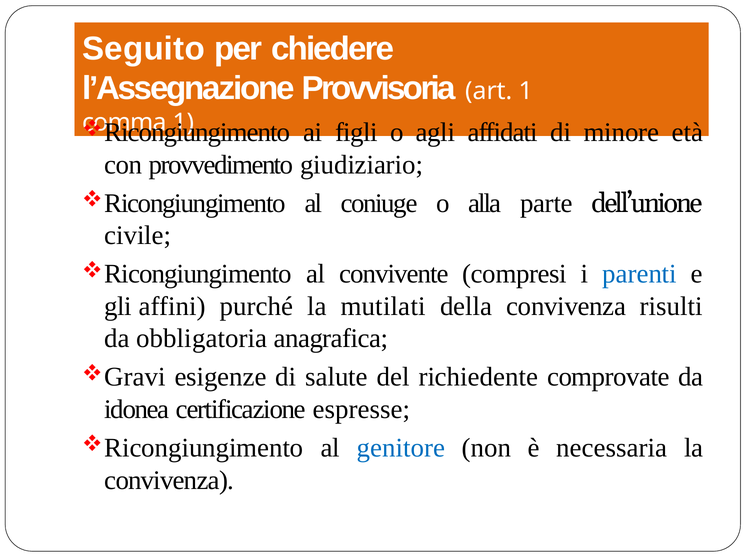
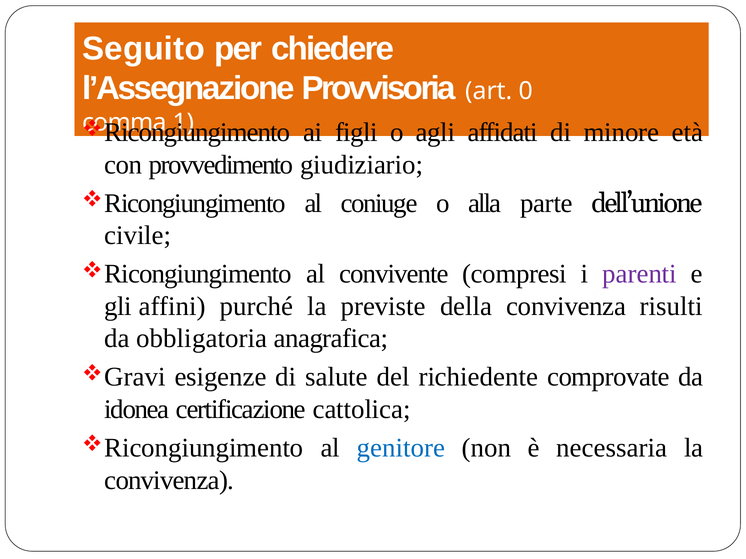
art 1: 1 -> 0 (526, 91)
parenti colour: blue -> purple (640, 274)
mutilati: mutilati -> previste (383, 307)
espresse: espresse -> cattolica (362, 410)
